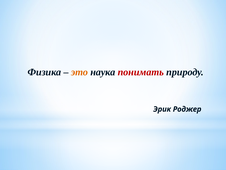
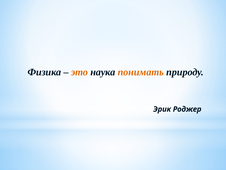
понимать colour: red -> orange (141, 72)
